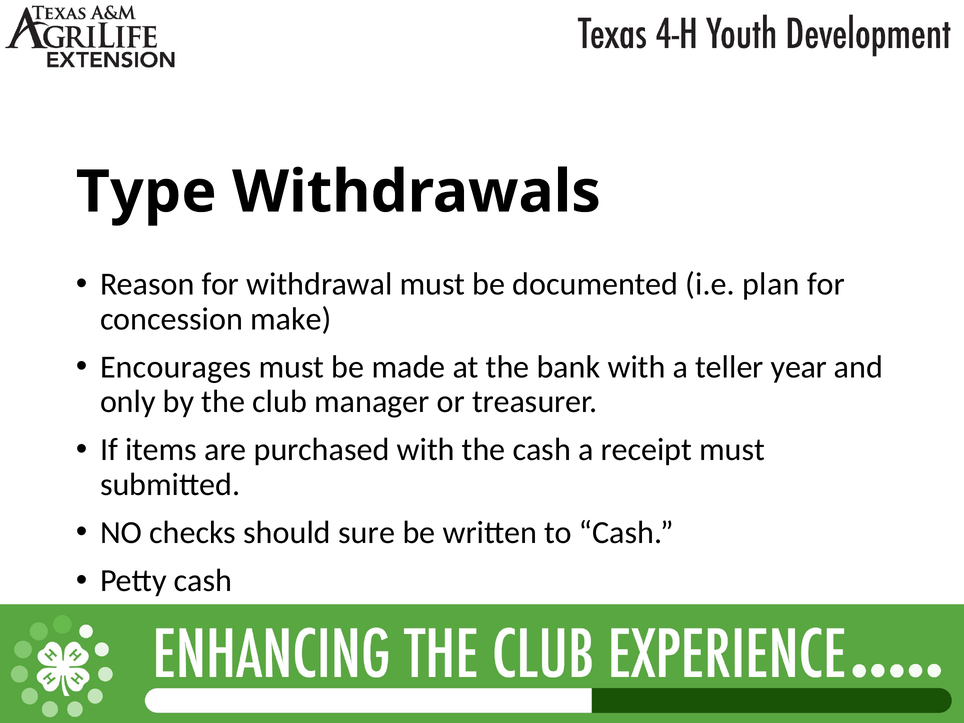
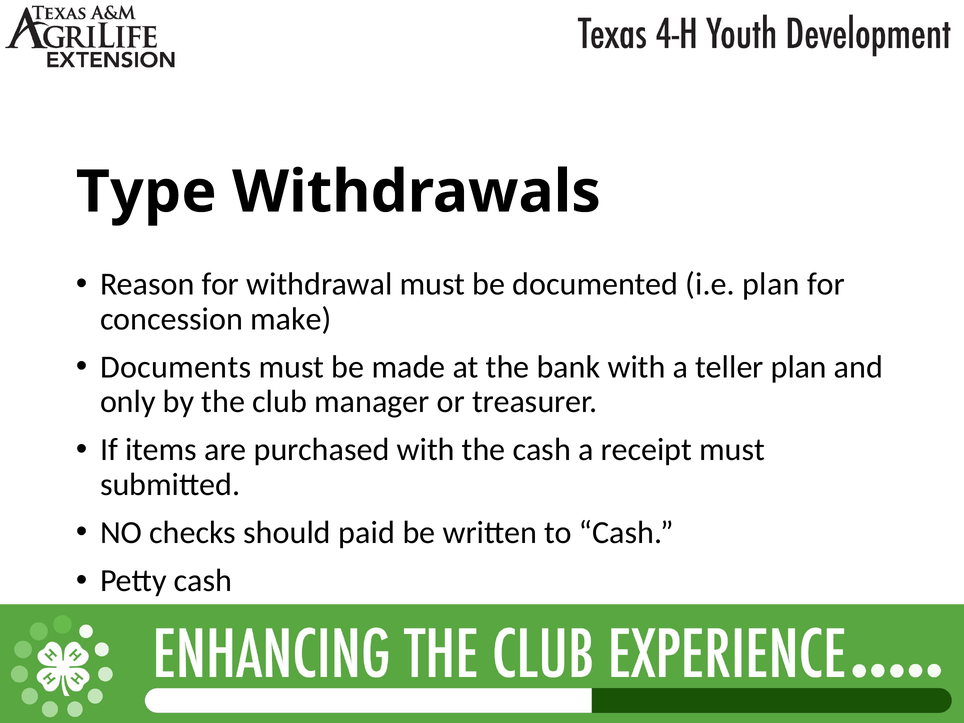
Encourages: Encourages -> Documents (176, 367)
teller year: year -> plan (799, 367)
sure: sure -> paid (367, 533)
